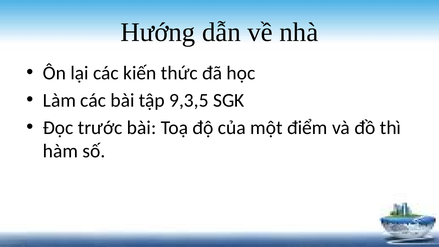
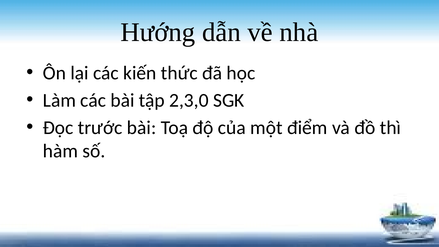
9,3,5: 9,3,5 -> 2,3,0 (189, 100)
